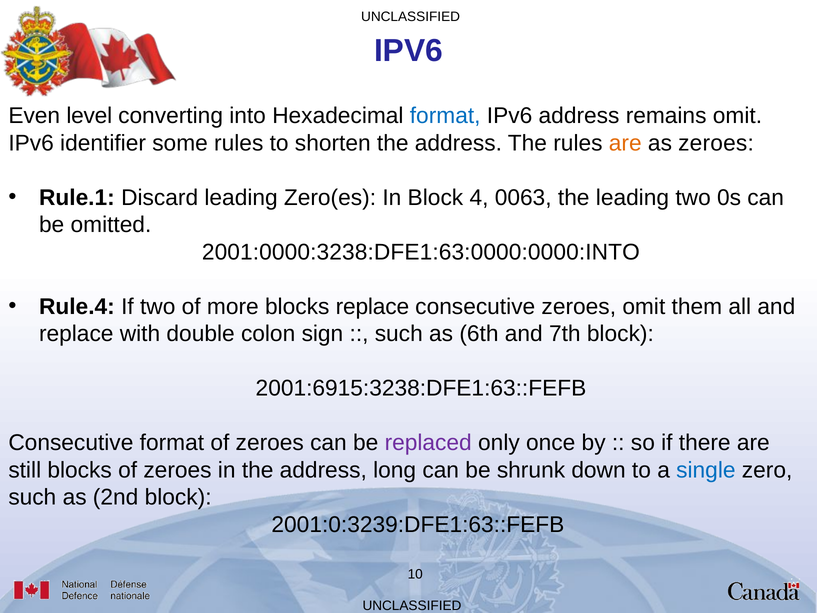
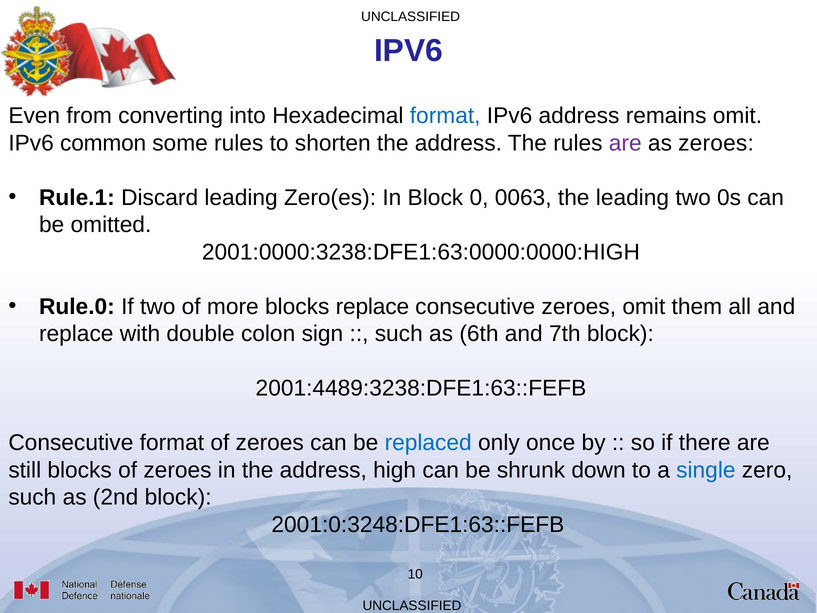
level: level -> from (89, 116)
identifier: identifier -> common (103, 143)
are colour: orange -> purple (625, 143)
4: 4 -> 0 (479, 198)
2001:0000:3238:DFE1:63:0000:0000:INTO: 2001:0000:3238:DFE1:63:0000:0000:INTO -> 2001:0000:3238:DFE1:63:0000:0000:HIGH (421, 252)
Rule.4: Rule.4 -> Rule.0 (77, 307)
2001:6915:3238:DFE1:63::FEFB: 2001:6915:3238:DFE1:63::FEFB -> 2001:4489:3238:DFE1:63::FEFB (421, 388)
replaced colour: purple -> blue (428, 443)
long: long -> high (395, 470)
2001:0:3239:DFE1:63::FEFB: 2001:0:3239:DFE1:63::FEFB -> 2001:0:3248:DFE1:63::FEFB (418, 525)
